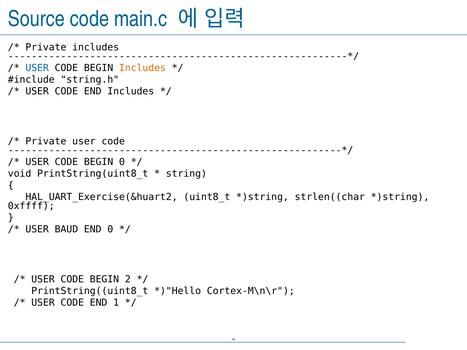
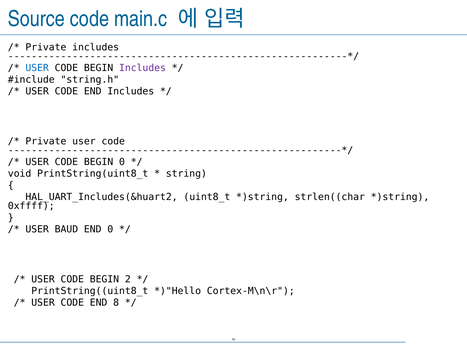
Includes colour: orange -> purple (142, 68)
HAL_UART_Exercise(&huart2: HAL_UART_Exercise(&huart2 -> HAL_UART_Includes(&huart2 (102, 197)
1: 1 -> 8 (116, 303)
